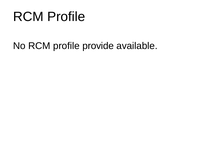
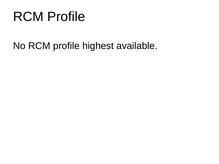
provide: provide -> highest (98, 46)
